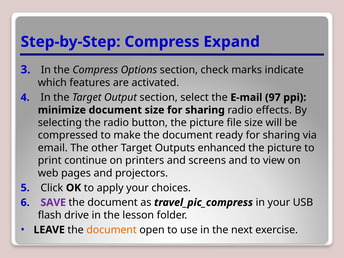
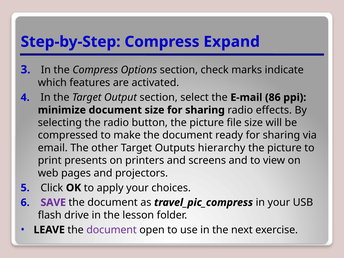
97: 97 -> 86 (273, 97)
enhanced: enhanced -> hierarchy (222, 148)
continue: continue -> presents (86, 160)
document colour: orange -> purple (112, 230)
